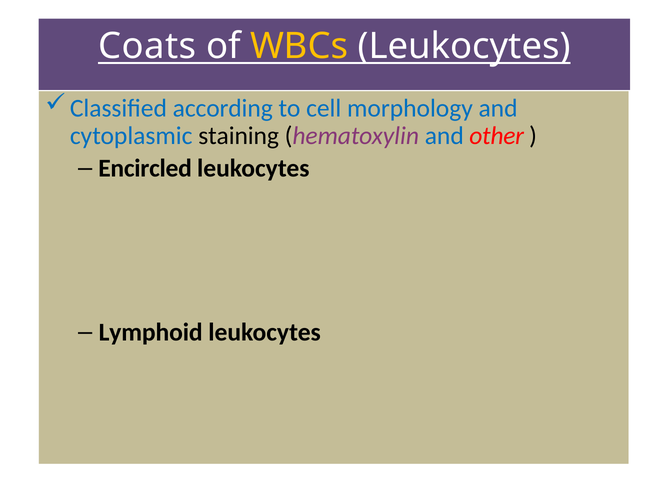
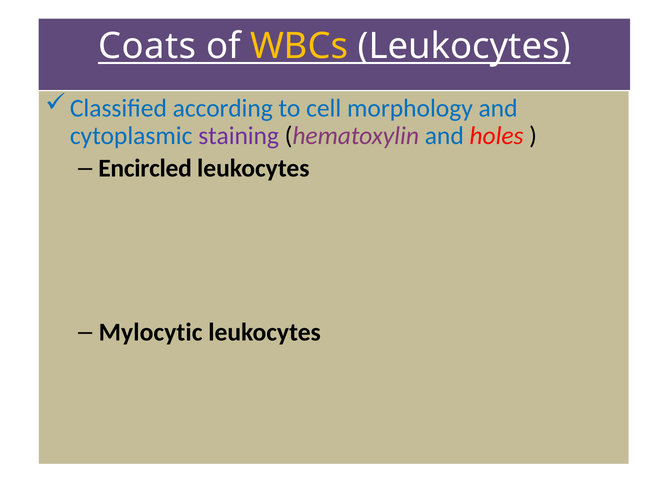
staining colour: black -> purple (239, 136)
other: other -> holes (496, 136)
Lymphoid: Lymphoid -> Mylocytic (151, 332)
